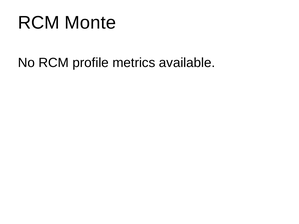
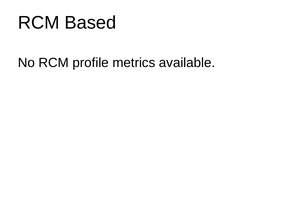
Monte: Monte -> Based (90, 23)
